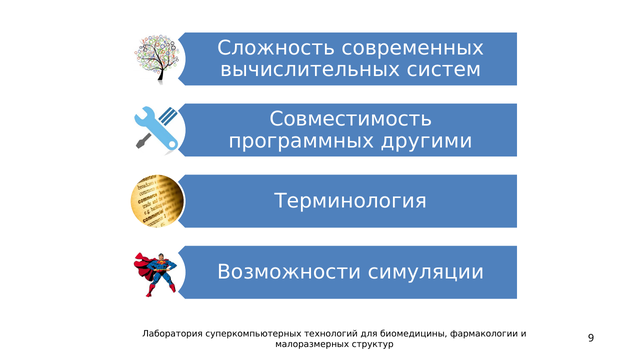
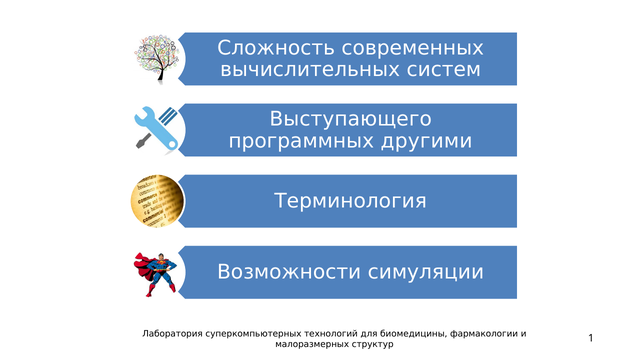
Совместимость: Совместимость -> Выступающего (351, 119)
9: 9 -> 1 (591, 339)
